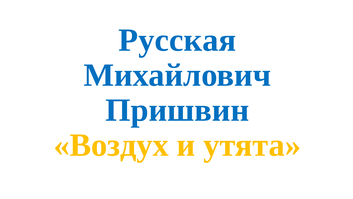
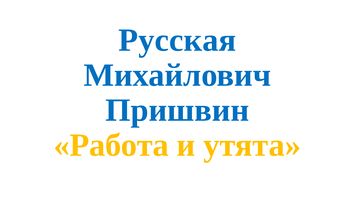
Воздух: Воздух -> Работа (111, 145)
